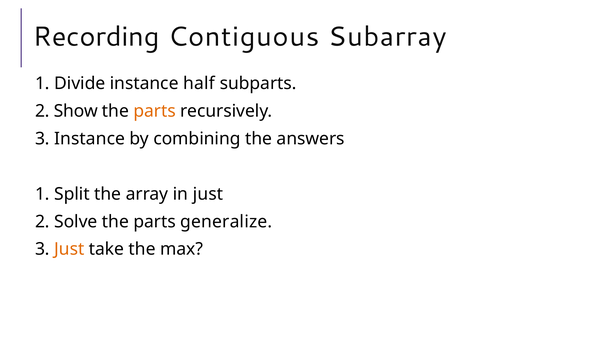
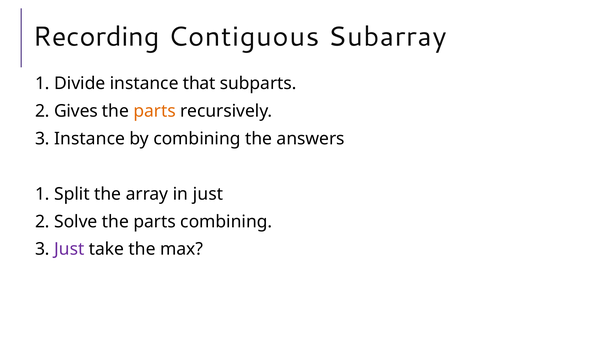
half: half -> that (199, 83)
Show: Show -> Gives (76, 111)
parts generalize: generalize -> combining (226, 222)
Just colour: orange -> purple (69, 249)
